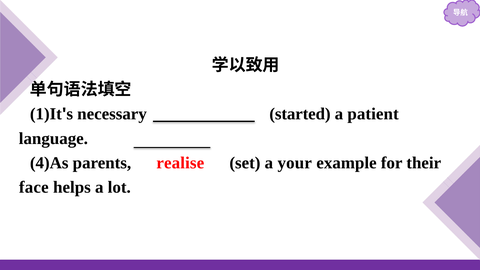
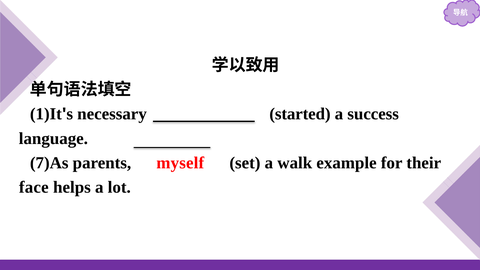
patient: patient -> success (373, 114)
4)As: 4)As -> 7)As (49, 163)
realise: realise -> myself (180, 163)
your: your -> walk (295, 163)
